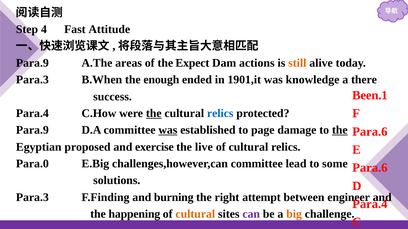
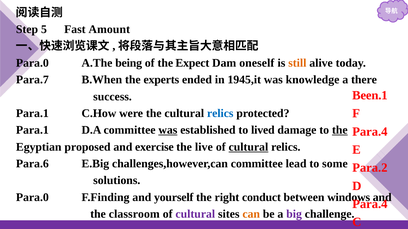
4: 4 -> 5 (44, 29)
Attitude: Attitude -> Amount (109, 29)
Para.9: Para.9 -> Para.0 (32, 63)
areas: areas -> being (129, 63)
actions: actions -> oneself (257, 63)
Para.3: Para.3 -> Para.7 (32, 80)
enough: enough -> experts (161, 80)
1901,it: 1901,it -> 1945,it (244, 80)
Para.4: Para.4 -> Para.1 (32, 114)
the underline: present -> none (154, 114)
Para.9: Para.9 -> Para.1 (32, 130)
page: page -> lived (263, 130)
Para.6: Para.6 -> Para.4 (370, 132)
cultural underline: none -> present (248, 147)
Para.0: Para.0 -> Para.6 (32, 164)
Para.6: Para.6 -> Para.2 (370, 168)
Para.3: Para.3 -> Para.0 (32, 198)
burning: burning -> yourself (174, 198)
attempt: attempt -> conduct (261, 198)
engineer: engineer -> windows (349, 198)
happening: happening -> classroom (134, 214)
cultural colour: orange -> purple (195, 214)
can colour: purple -> orange (251, 214)
big colour: orange -> purple (294, 214)
